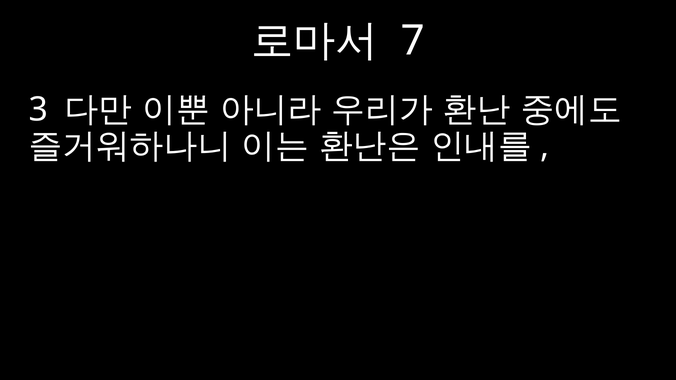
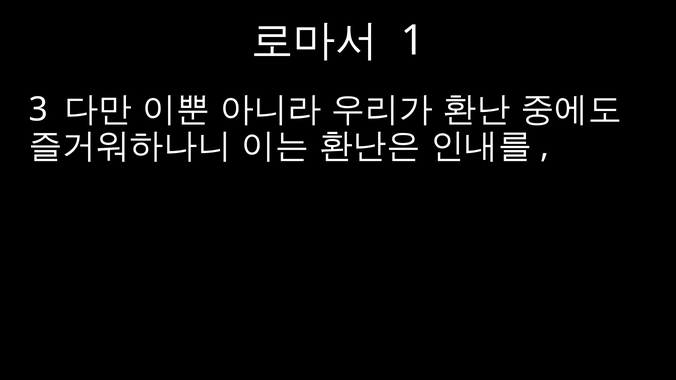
7: 7 -> 1 (413, 41)
